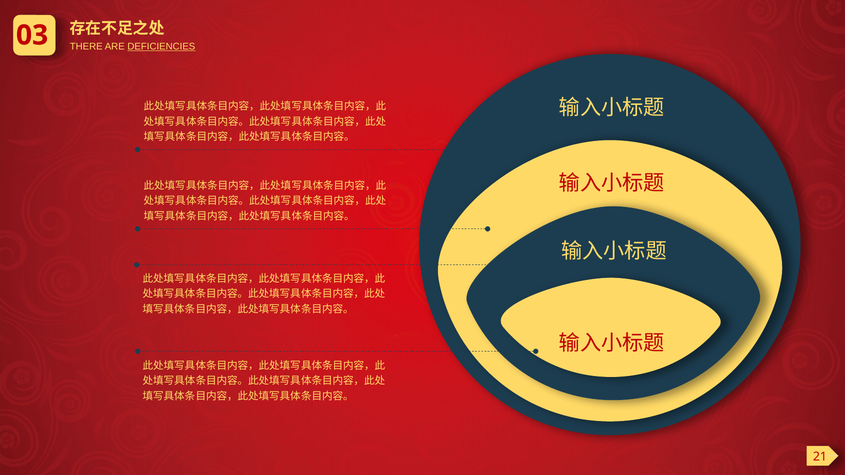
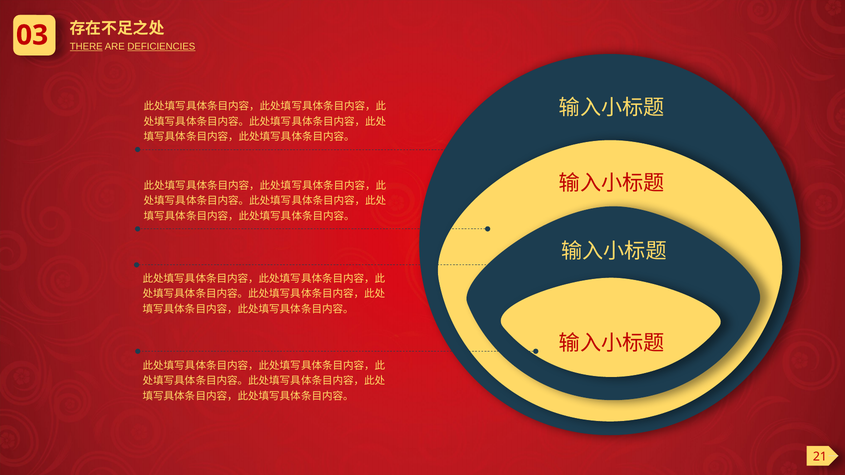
THERE underline: none -> present (86, 47)
